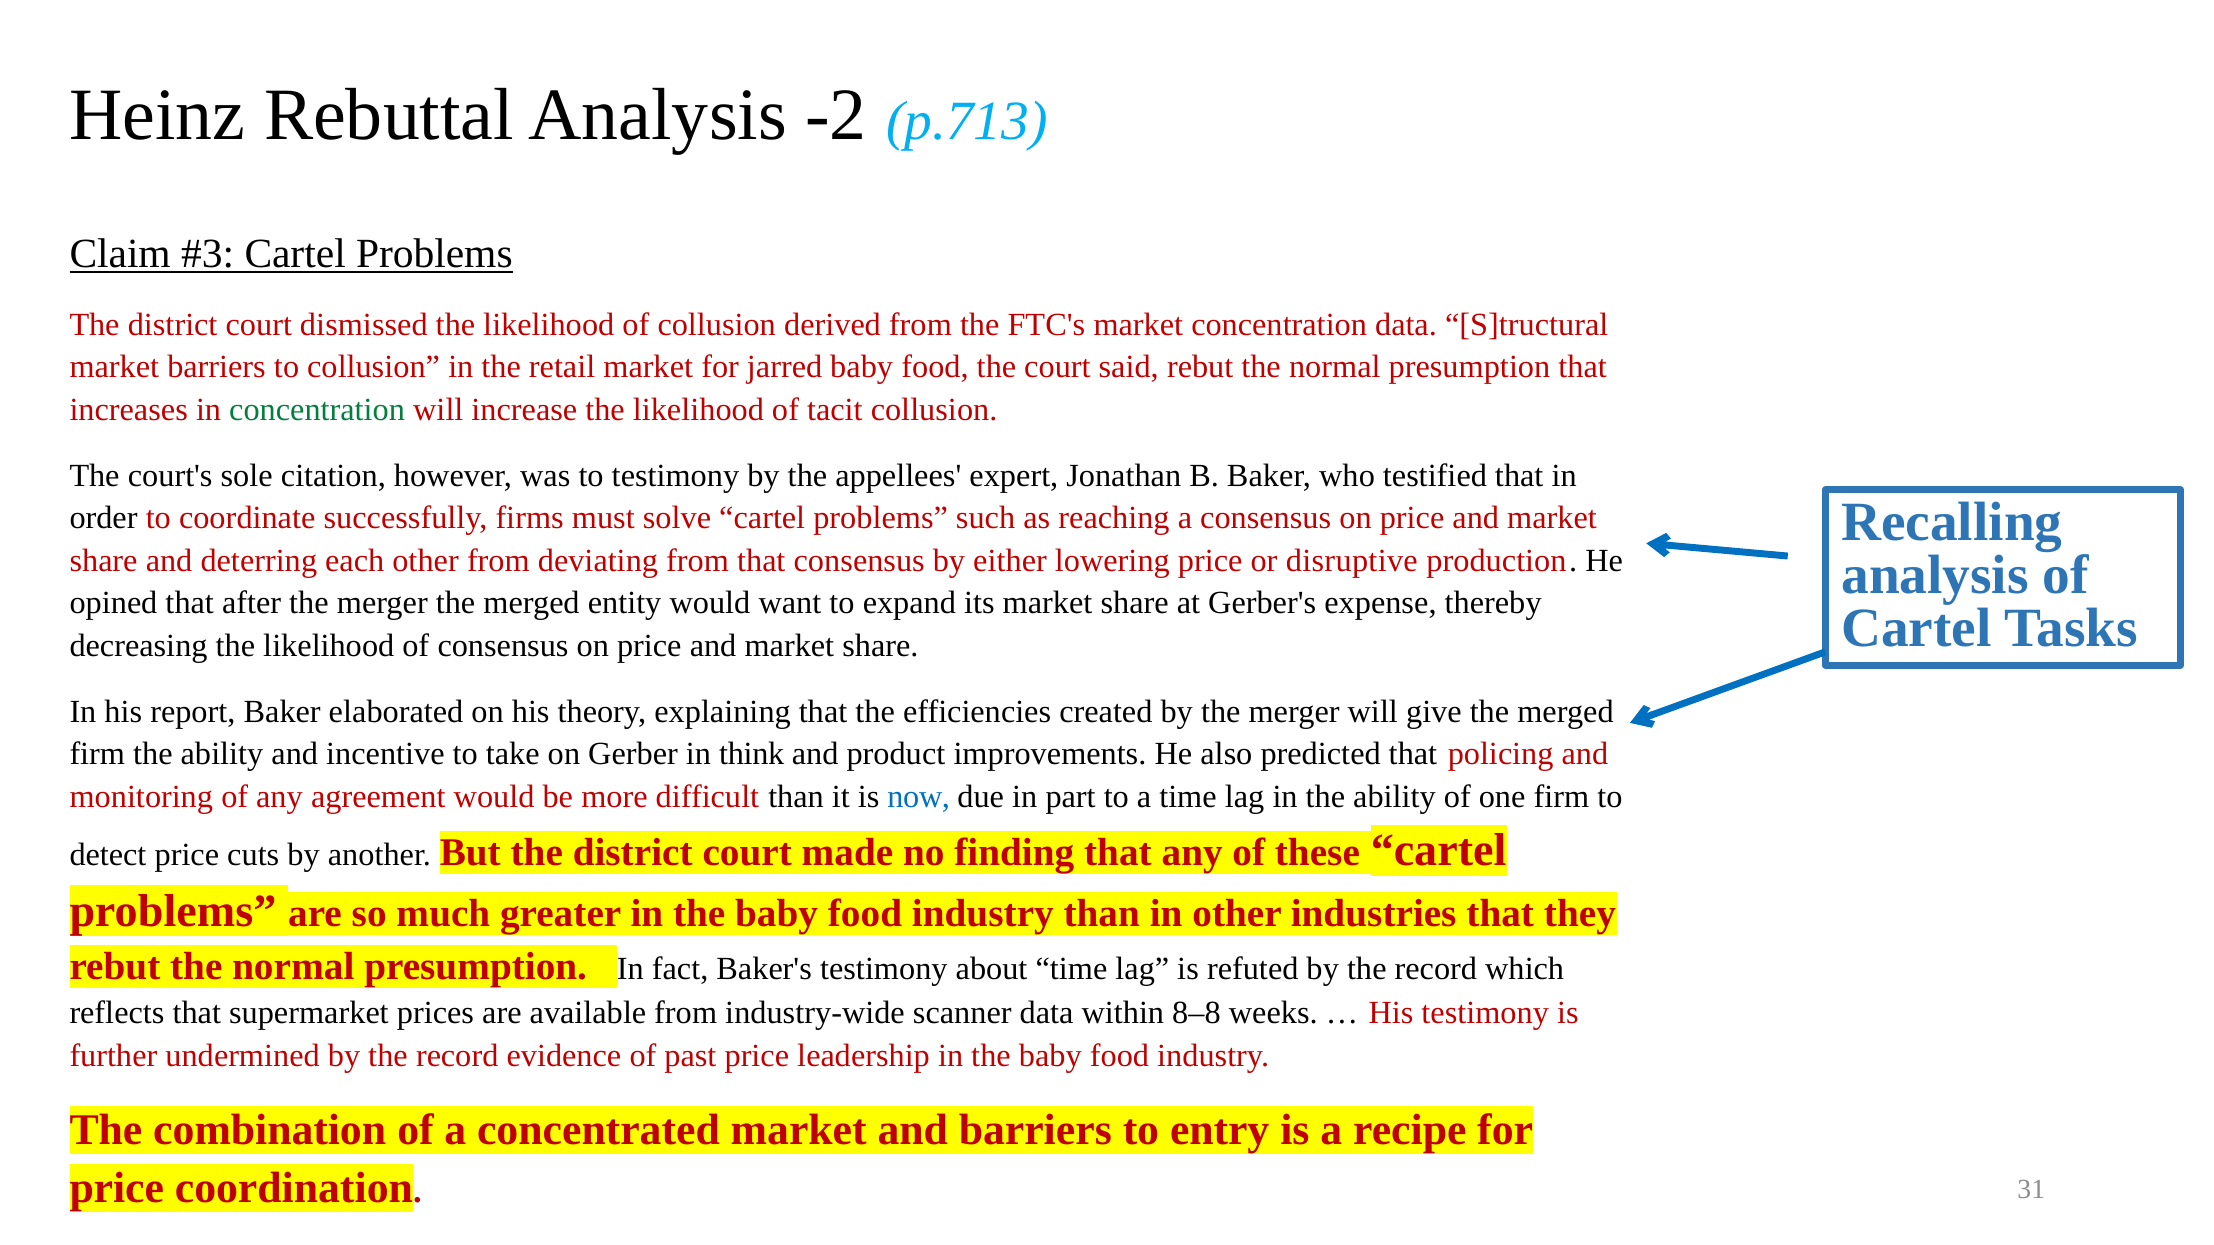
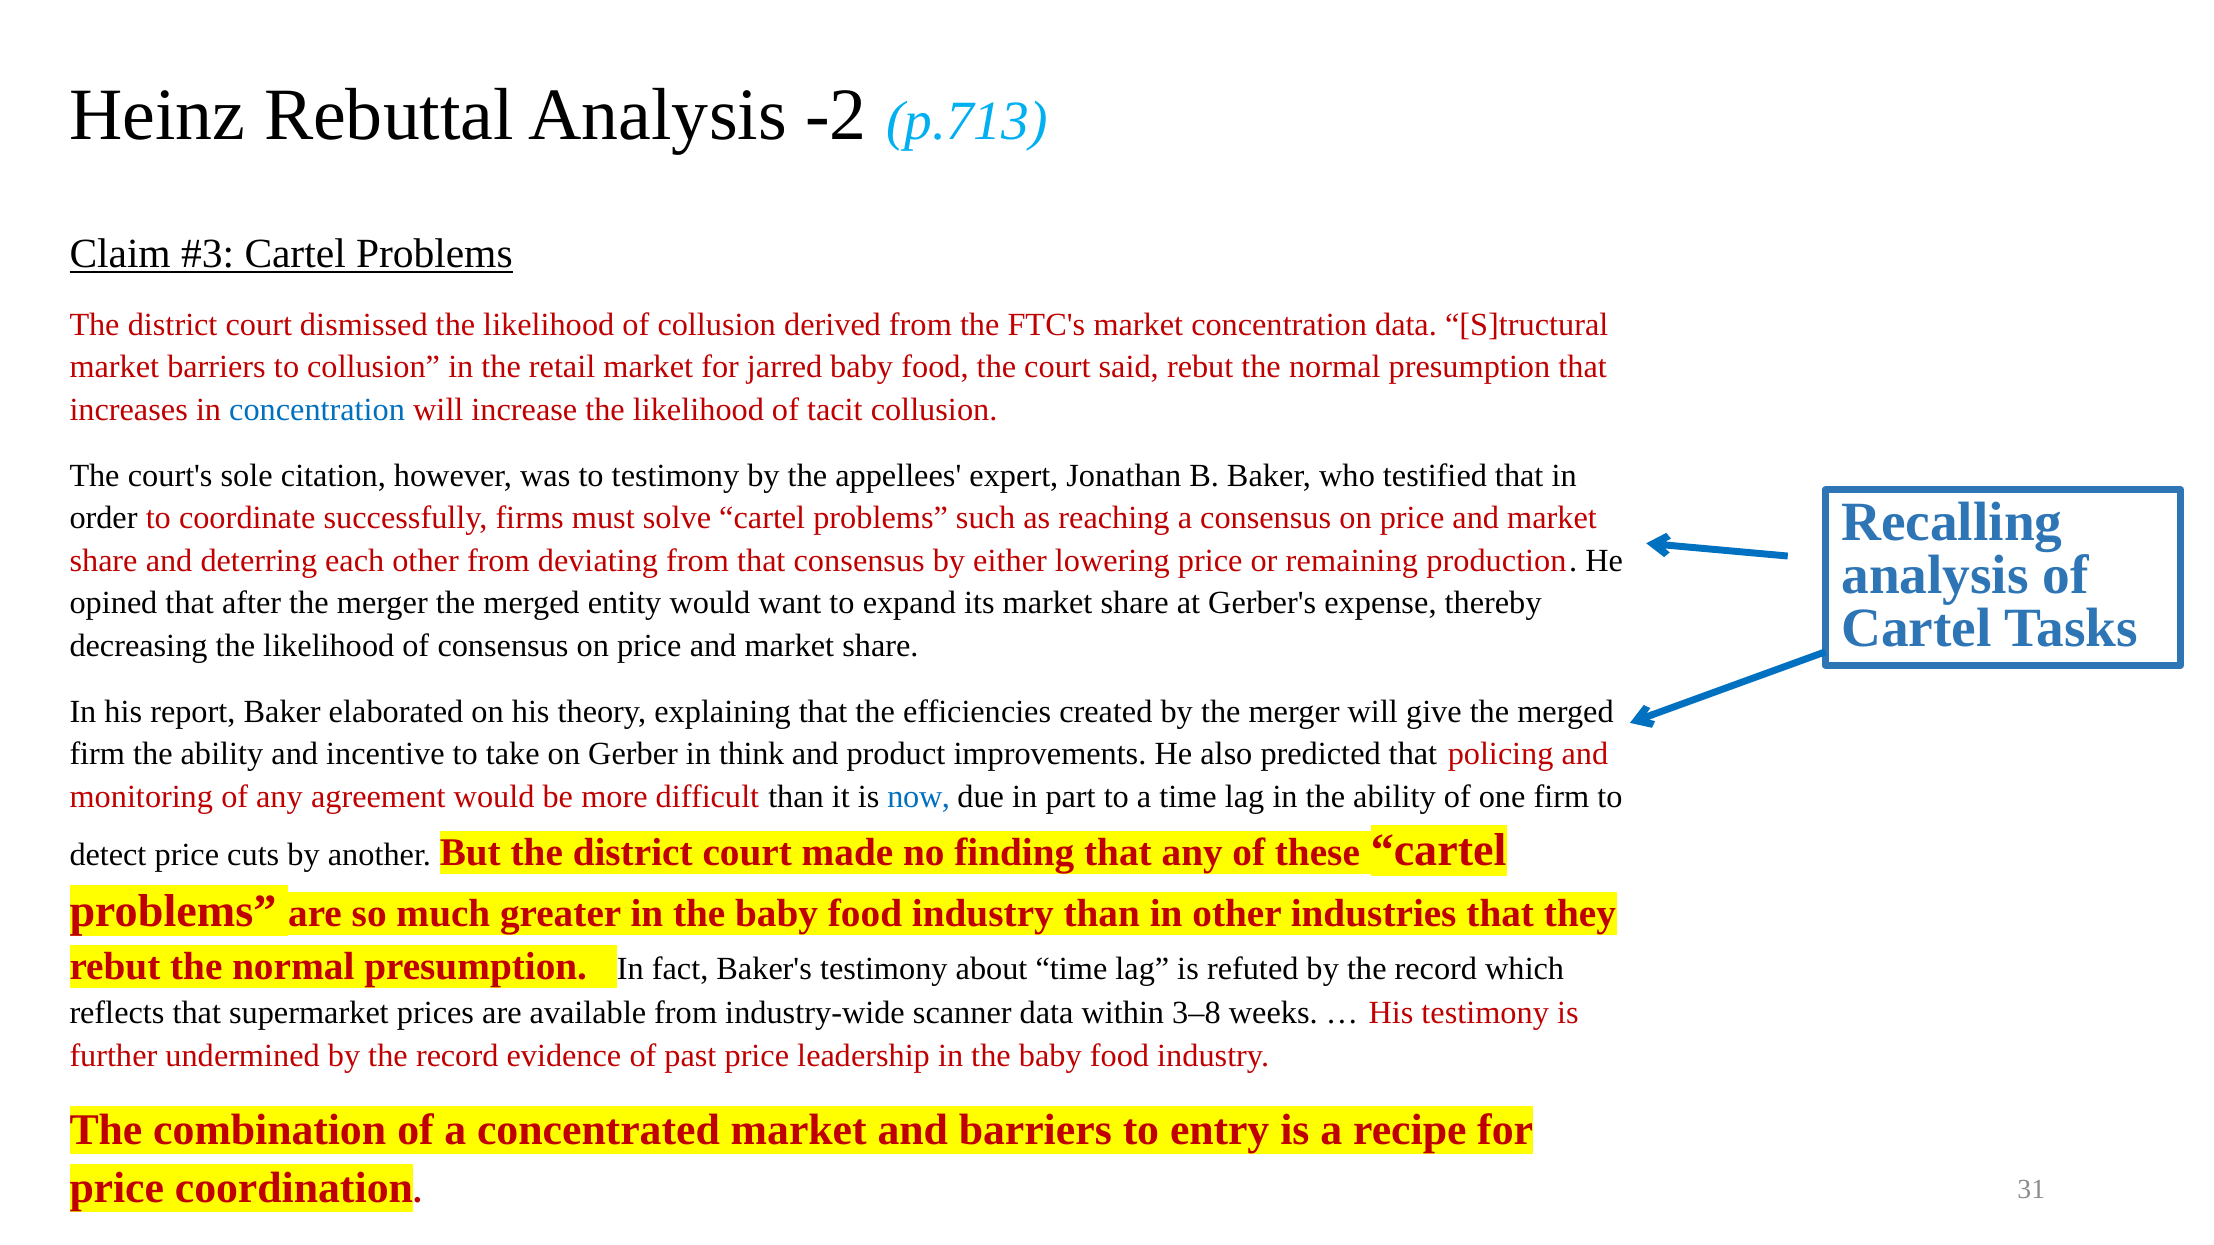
concentration colour: green -> blue (317, 410)
disruptive: disruptive -> remaining (1352, 561)
8–8: 8–8 -> 3–8 (1196, 1013)
